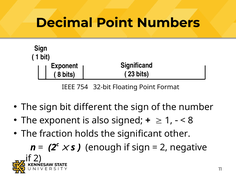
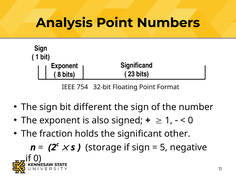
Decimal: Decimal -> Analysis (64, 23)
8: 8 -> 0 (191, 120)
enough: enough -> storage (104, 147)
2: 2 -> 5 (164, 147)
if 2: 2 -> 0 (37, 158)
